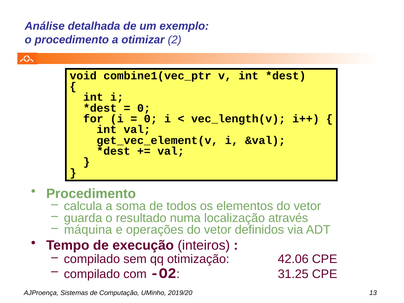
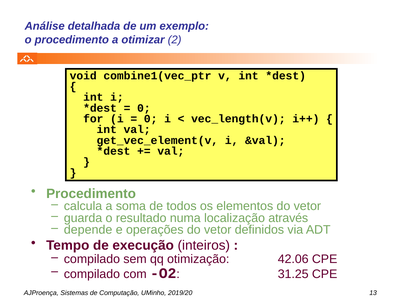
máquina: máquina -> depende (88, 230)
